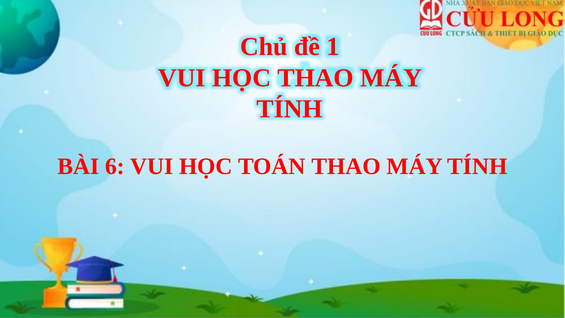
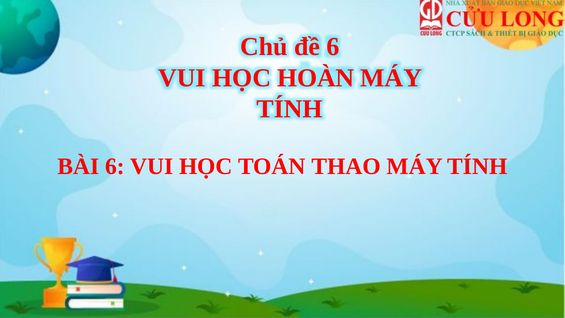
đề 1: 1 -> 6 (333, 47)
HỌC THAO: THAO -> HOÀN (316, 78)
